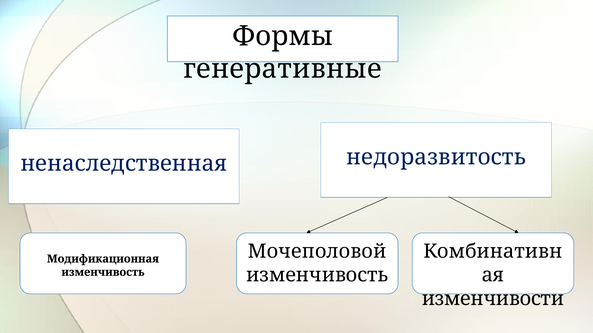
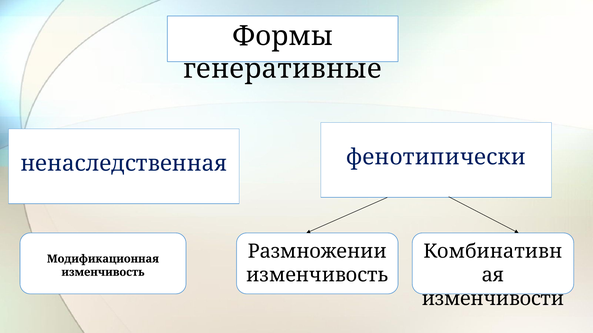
недоразвитость: недоразвитость -> фенотипически (436, 158)
Мочеполовой: Мочеполовой -> Размножении (317, 252)
